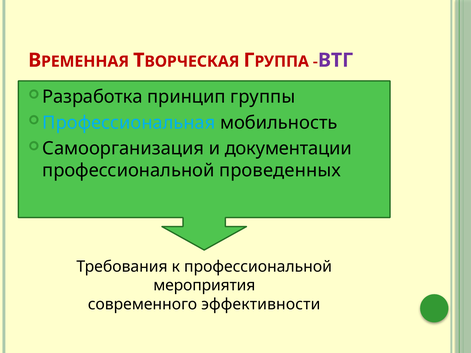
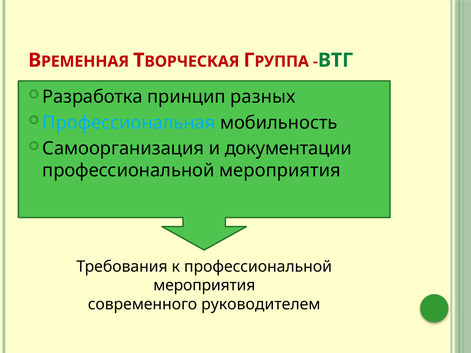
ВТГ colour: purple -> green (336, 60)
группы: группы -> разных (263, 97)
проведенных: проведенных -> мероприятия (280, 171)
эффективности: эффективности -> руководителем (261, 304)
